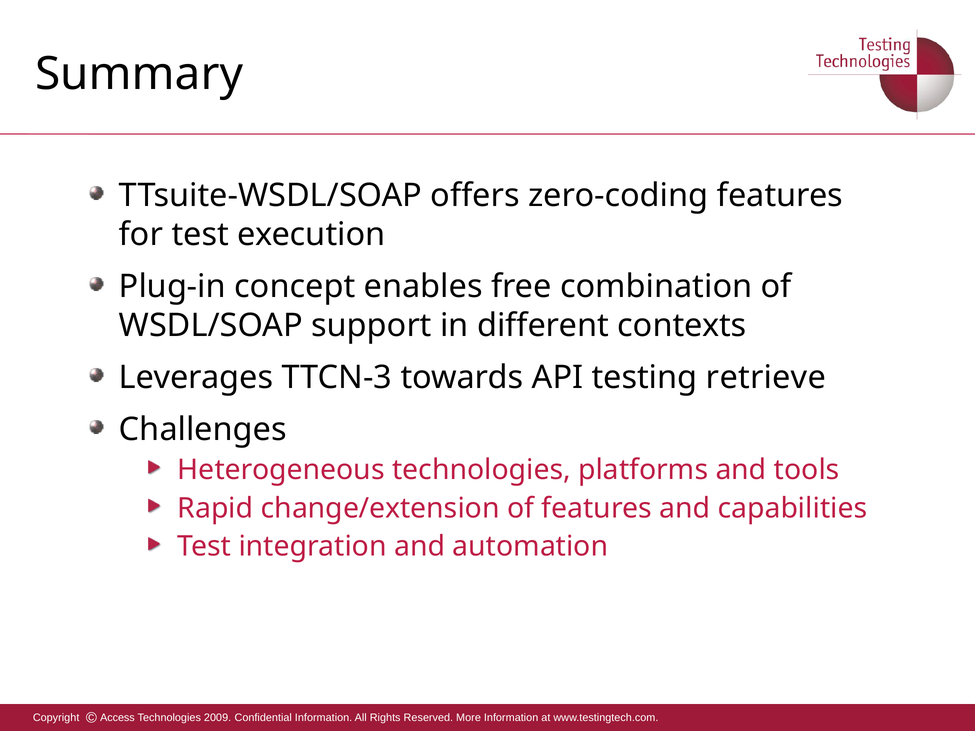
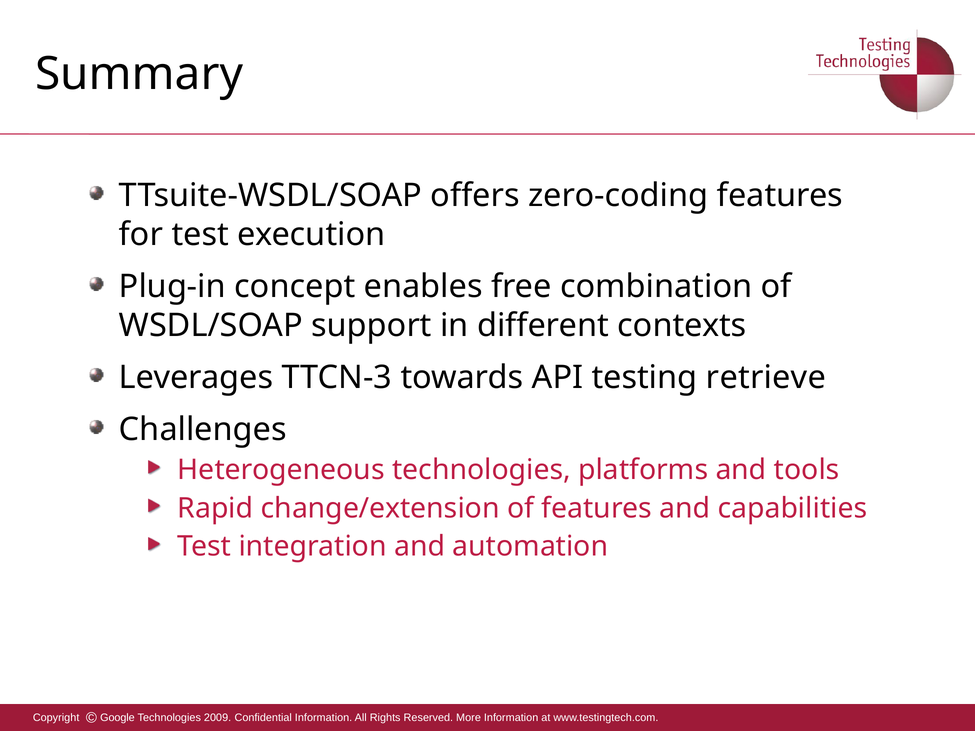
Access: Access -> Google (117, 718)
